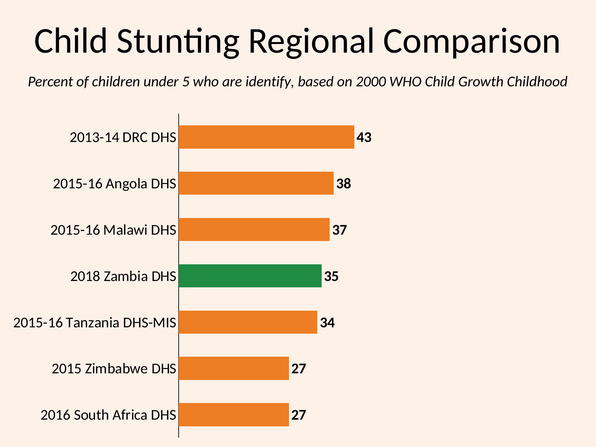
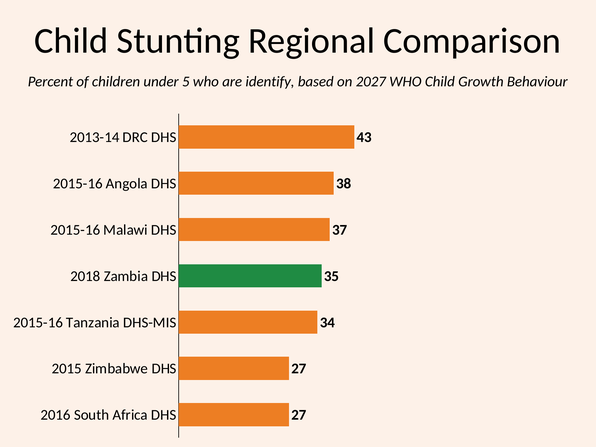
2000: 2000 -> 2027 (371, 82)
Childhood: Childhood -> Behaviour (537, 82)
